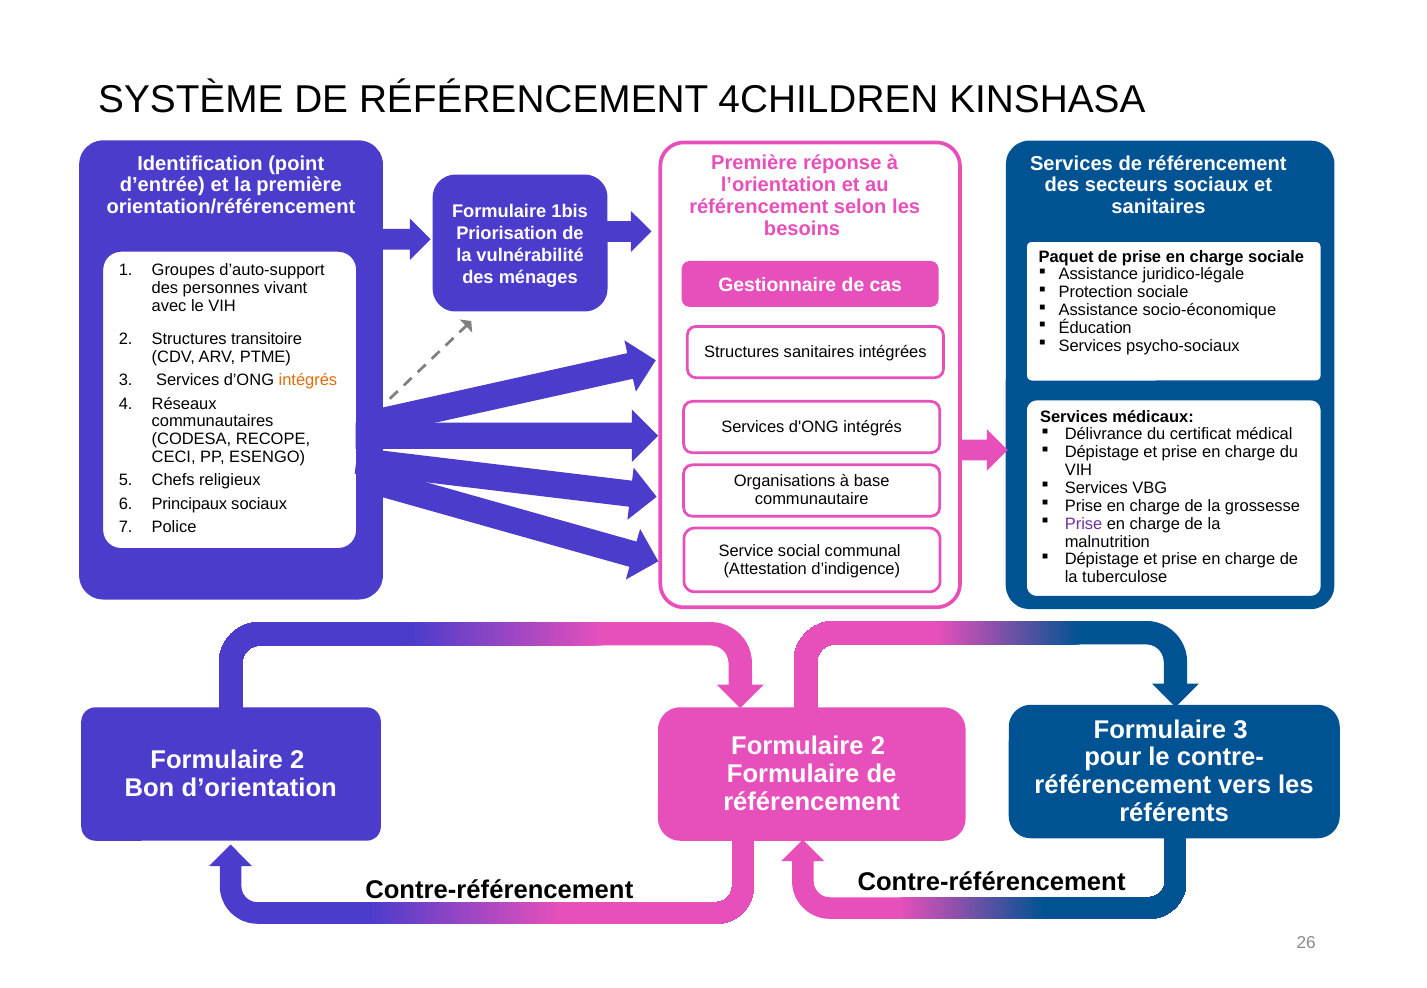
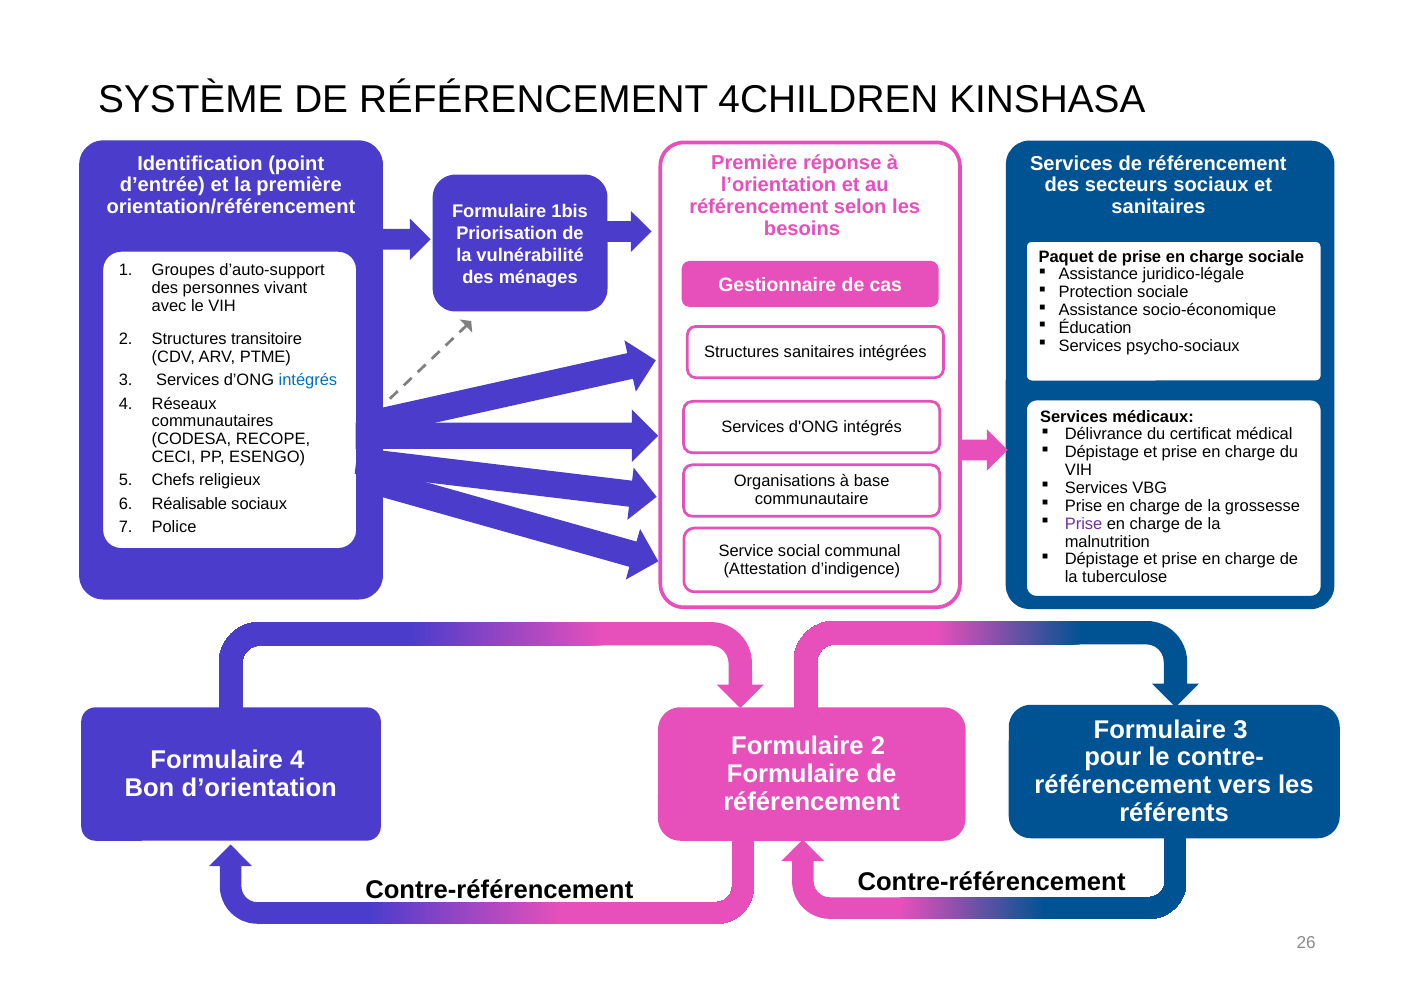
intégrés colour: orange -> blue (308, 380)
Principaux: Principaux -> Réalisable (189, 504)
2: 2 -> 4 (297, 760)
